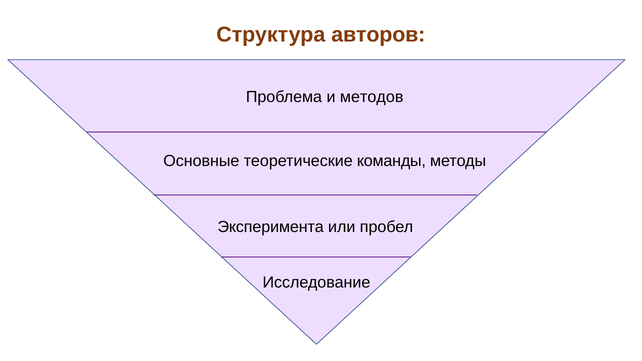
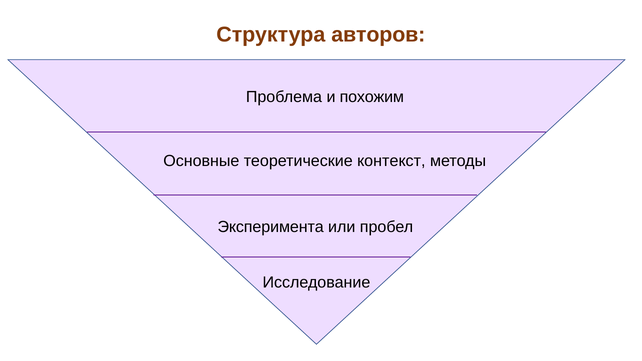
методов: методов -> похожим (372, 97)
команды: команды -> контекст (391, 161)
